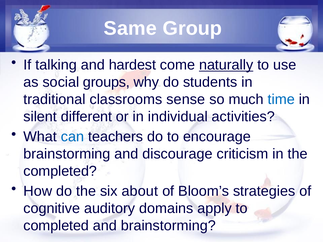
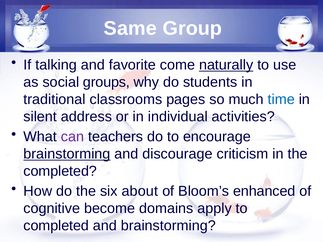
hardest: hardest -> favorite (132, 65)
sense: sense -> pages (186, 100)
different: different -> address (86, 117)
can colour: blue -> purple (72, 137)
brainstorming underline: none -> present (67, 154)
strategies: strategies -> enhanced (264, 191)
auditory: auditory -> become (110, 209)
